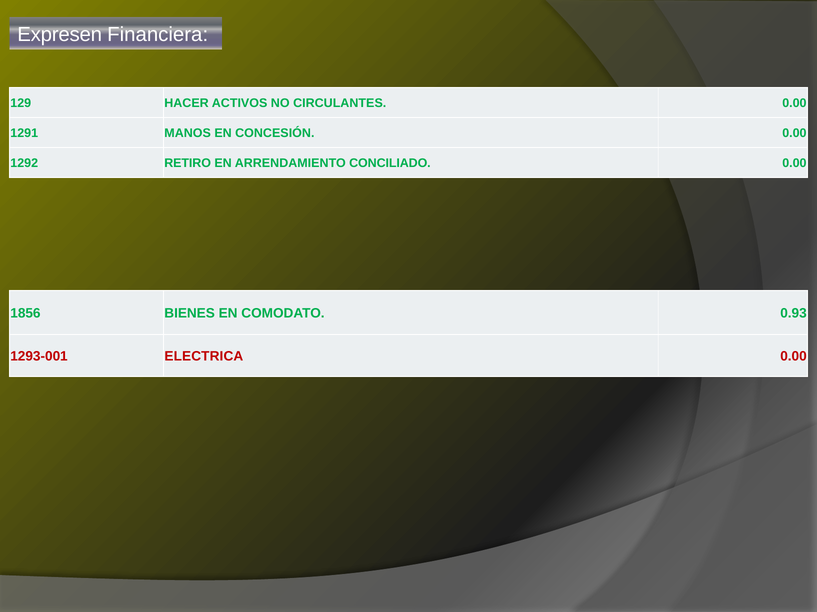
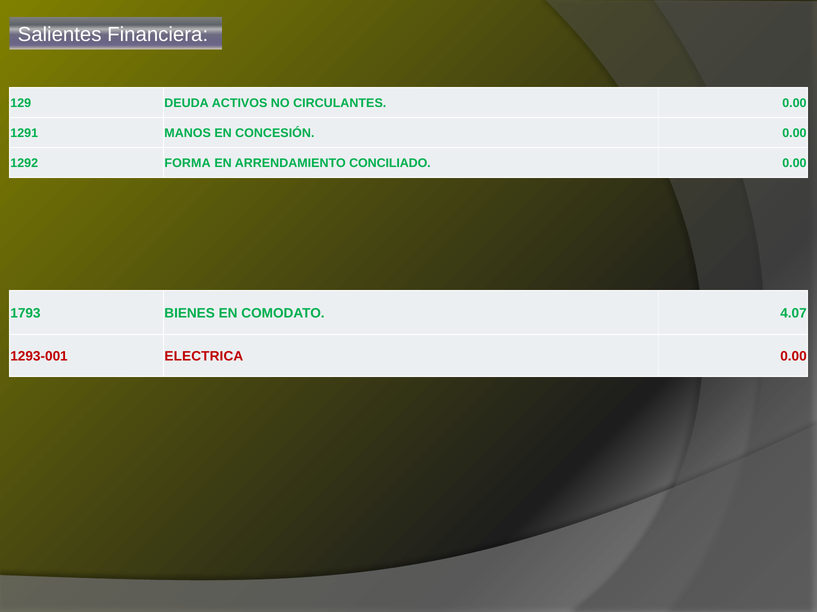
Expresen: Expresen -> Salientes (60, 35)
HACER: HACER -> DEUDA (187, 103)
RETIRO: RETIRO -> FORMA (188, 163)
1856: 1856 -> 1793 (25, 314)
0.93: 0.93 -> 4.07 (793, 314)
